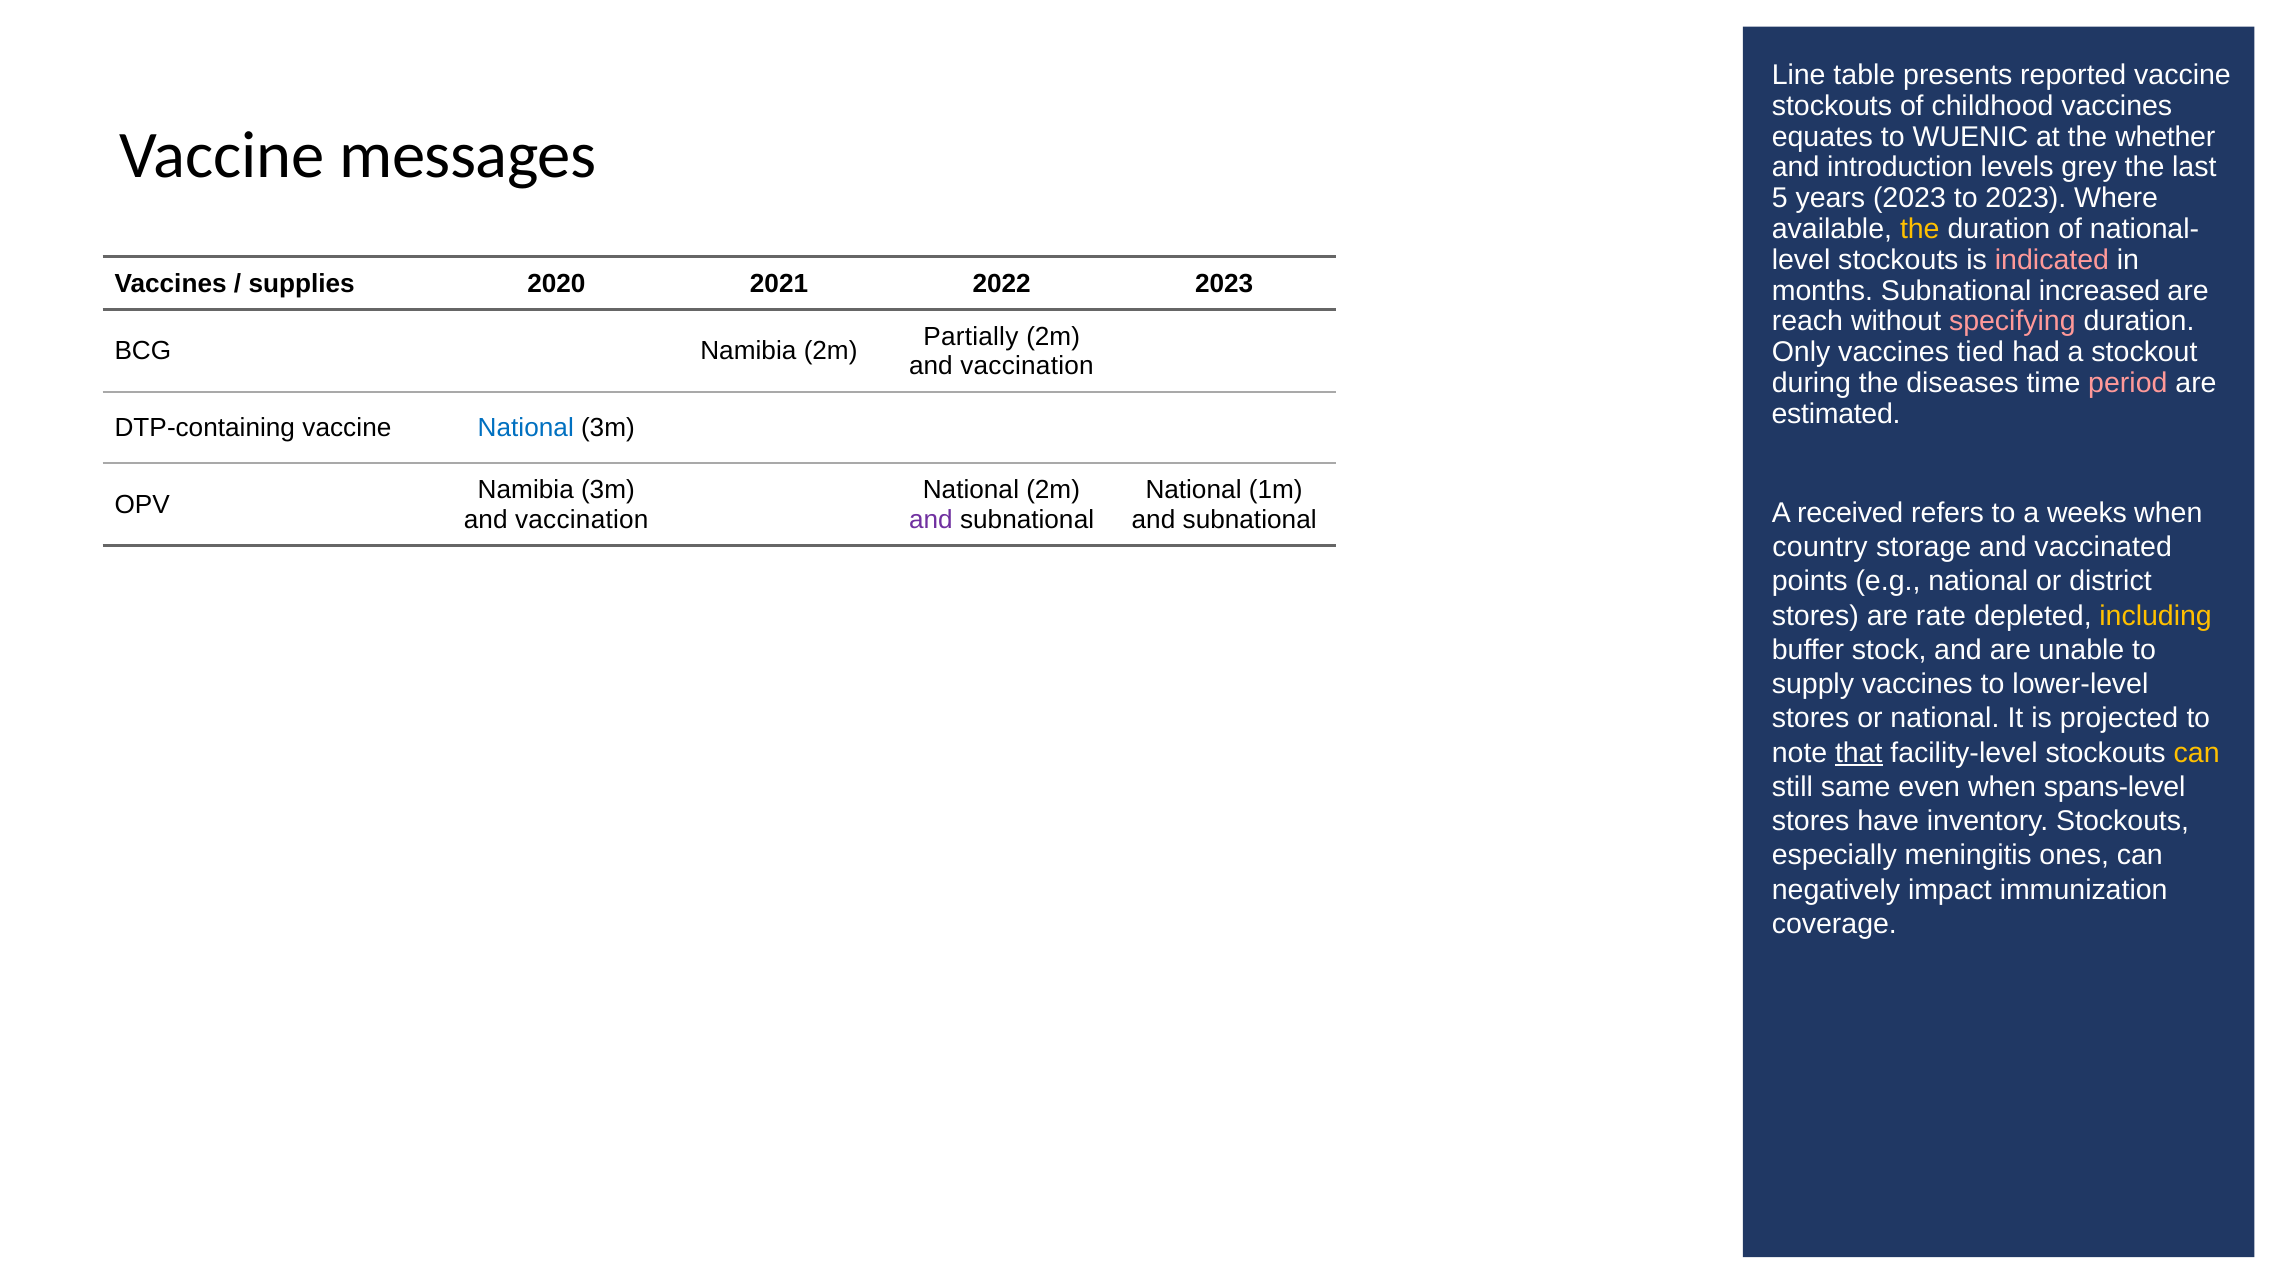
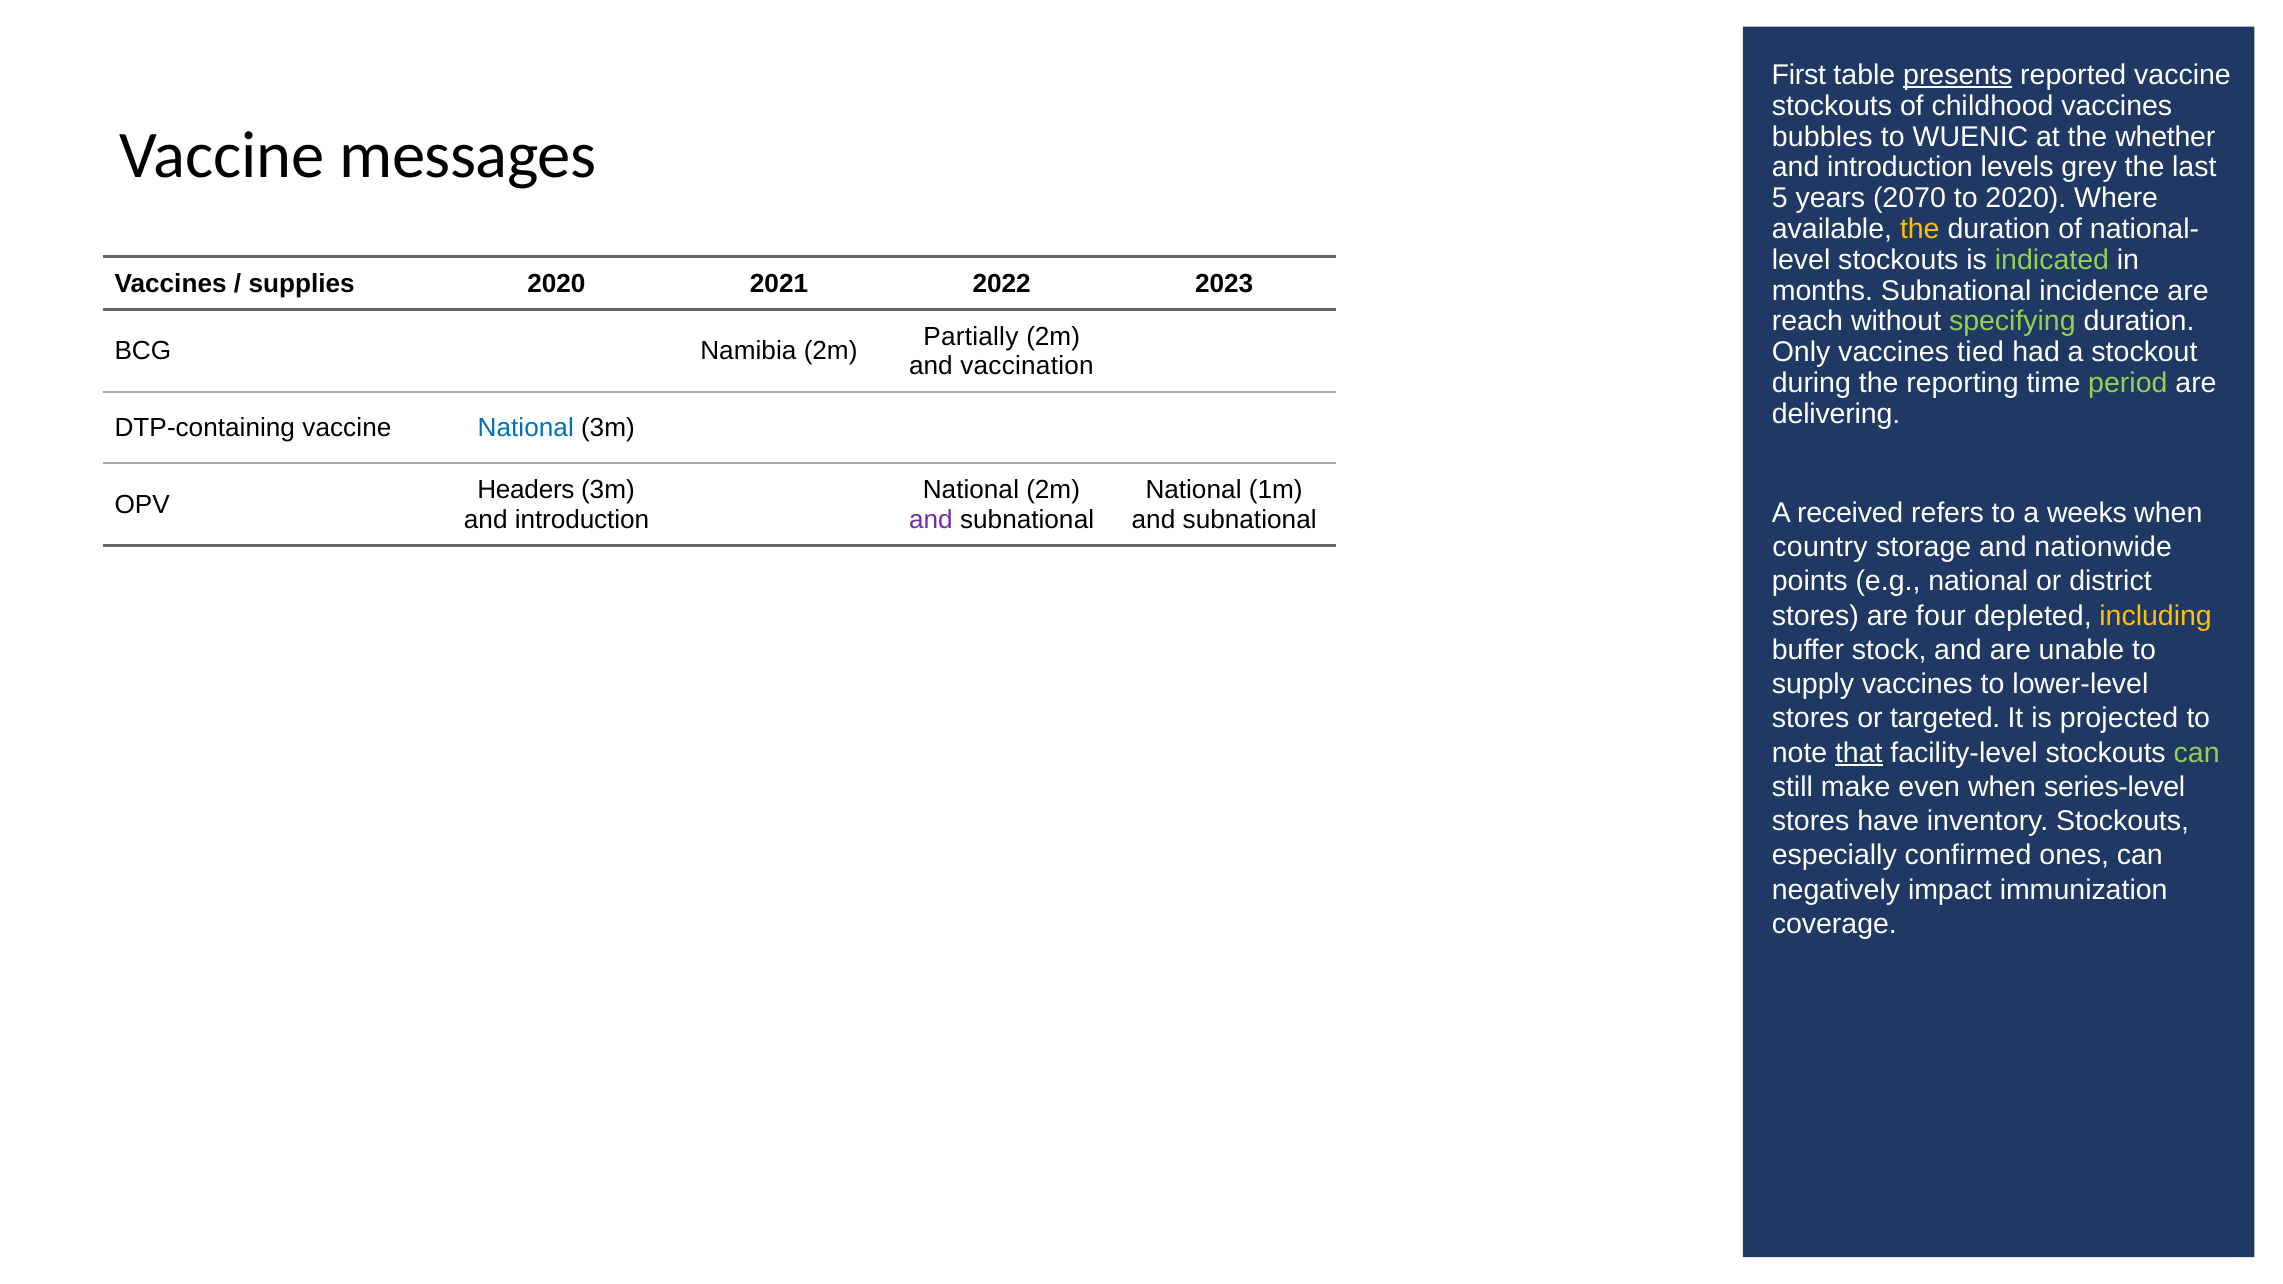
Line: Line -> First (1799, 75)
presents underline: none -> present (1958, 75)
equates: equates -> bubbles (1822, 137)
years 2023: 2023 -> 2070 (1909, 198)
to 2023: 2023 -> 2020 (2026, 198)
indicated colour: pink -> light green (2052, 260)
increased: increased -> incidence (2099, 291)
specifying colour: pink -> light green (2012, 322)
diseases: diseases -> reporting (1963, 383)
period colour: pink -> light green (2128, 383)
estimated: estimated -> delivering (1836, 414)
Namibia: Namibia -> Headers (526, 490)
vaccination: vaccination -> introduction (582, 520)
vaccinated: vaccinated -> nationwide (2103, 547)
rate: rate -> four (1941, 616)
or national: national -> targeted (1945, 719)
can colour: yellow -> light green (2197, 753)
same: same -> make (1856, 787)
spans-level: spans-level -> series-level (2115, 787)
meningitis: meningitis -> confirmed (1968, 856)
